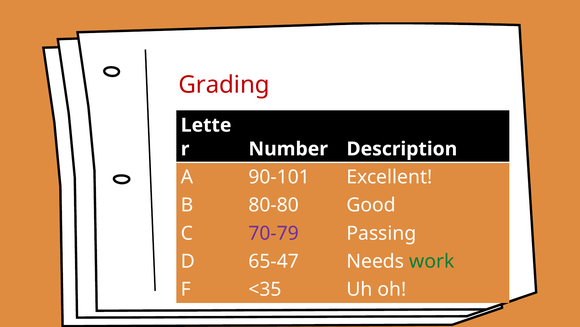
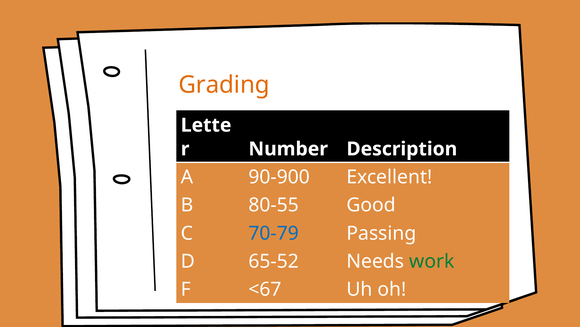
Grading colour: red -> orange (224, 85)
90-101: 90-101 -> 90-900 (279, 177)
80-80: 80-80 -> 80-55 (274, 205)
70-79 colour: purple -> blue (274, 233)
65-47: 65-47 -> 65-52 (274, 261)
<35: <35 -> <67 (265, 289)
